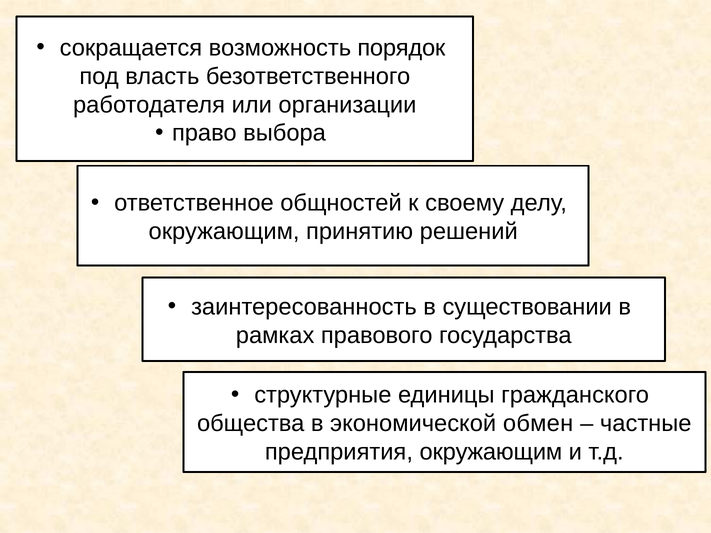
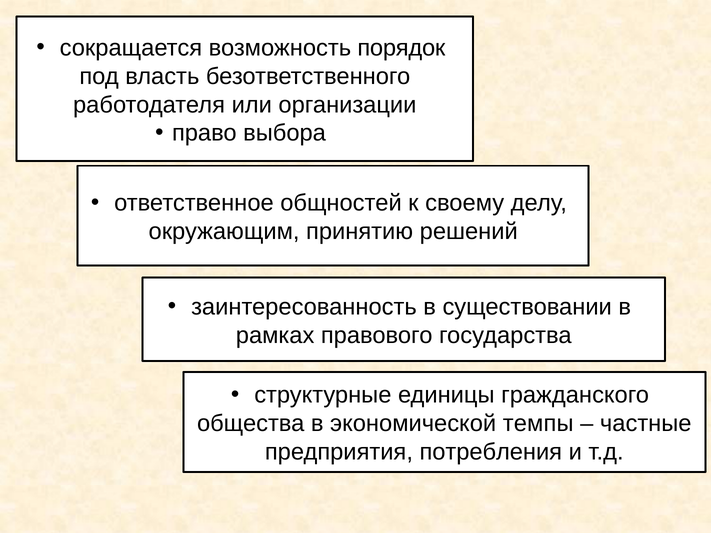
обмен: обмен -> темпы (538, 424)
предприятия окружающим: окружающим -> потребления (491, 452)
